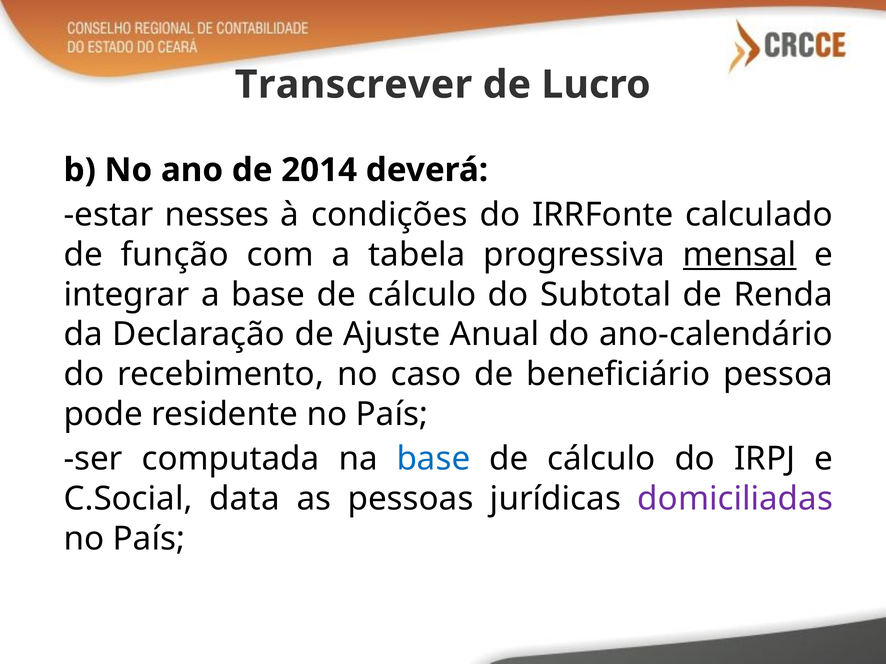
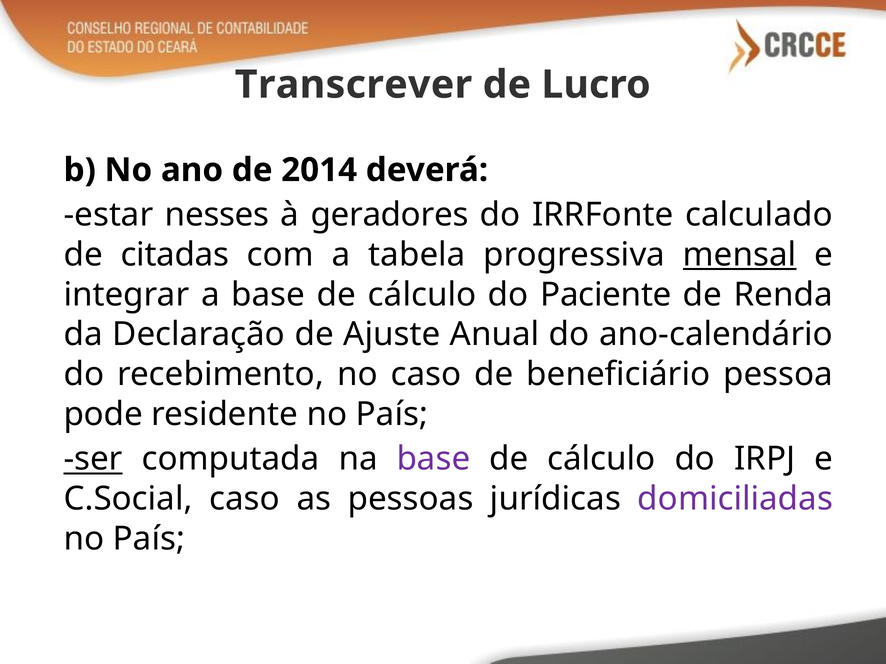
condições: condições -> geradores (390, 215)
função: função -> citadas (175, 255)
Subtotal: Subtotal -> Paciente (606, 295)
ser underline: none -> present (93, 459)
base colour: blue -> purple (433, 459)
C.Social data: data -> caso (245, 499)
